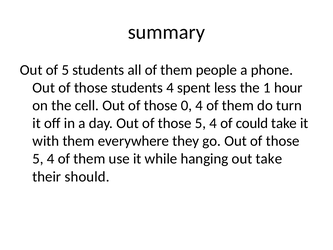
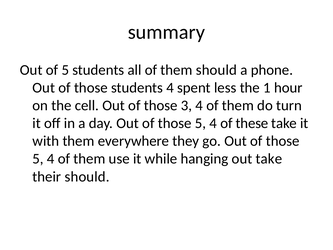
them people: people -> should (216, 70)
0: 0 -> 3 (187, 105)
could: could -> these (252, 123)
